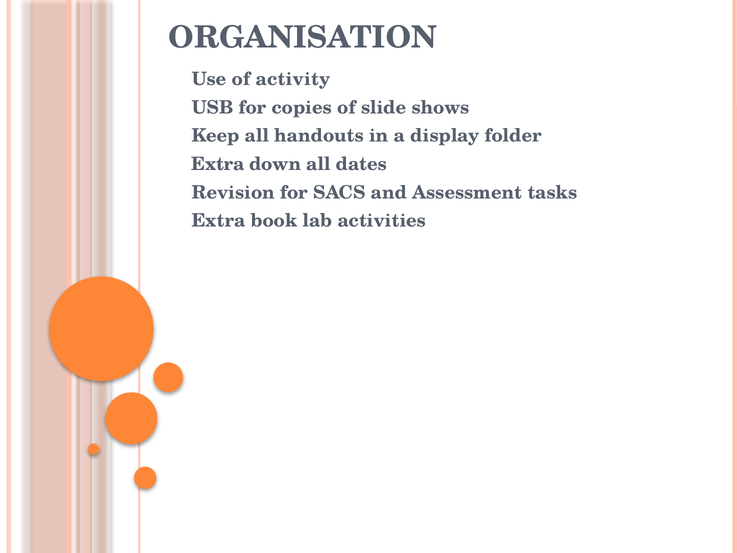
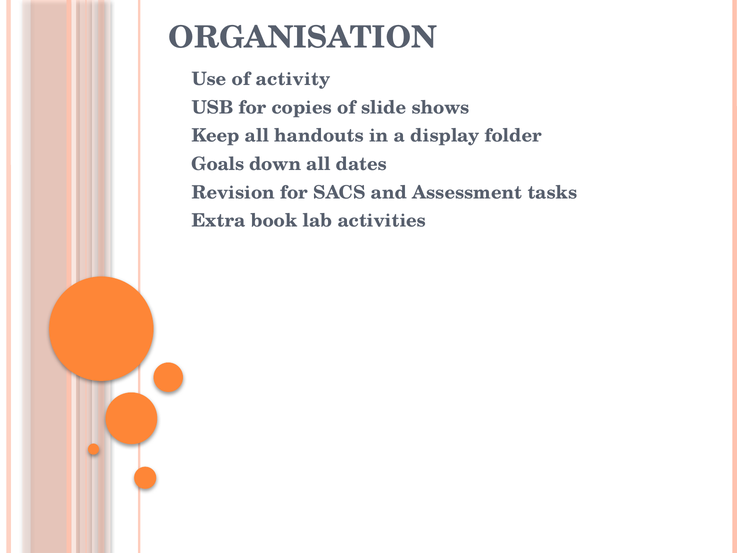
Extra: Extra -> Goals (218, 164)
